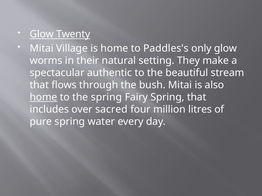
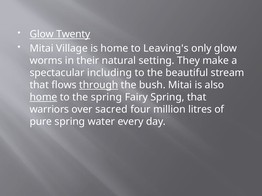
Paddles's: Paddles's -> Leaving's (166, 48)
authentic: authentic -> including (110, 73)
through underline: none -> present (99, 85)
includes: includes -> warriors (49, 110)
